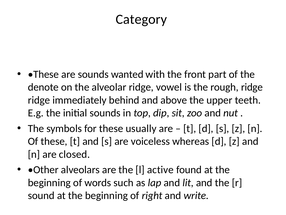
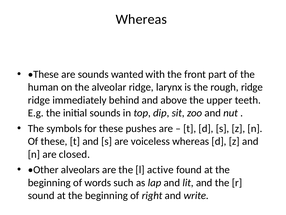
Category: Category -> Whereas (141, 19)
denote: denote -> human (43, 87)
vowel: vowel -> larynx (169, 87)
usually: usually -> pushes (141, 128)
